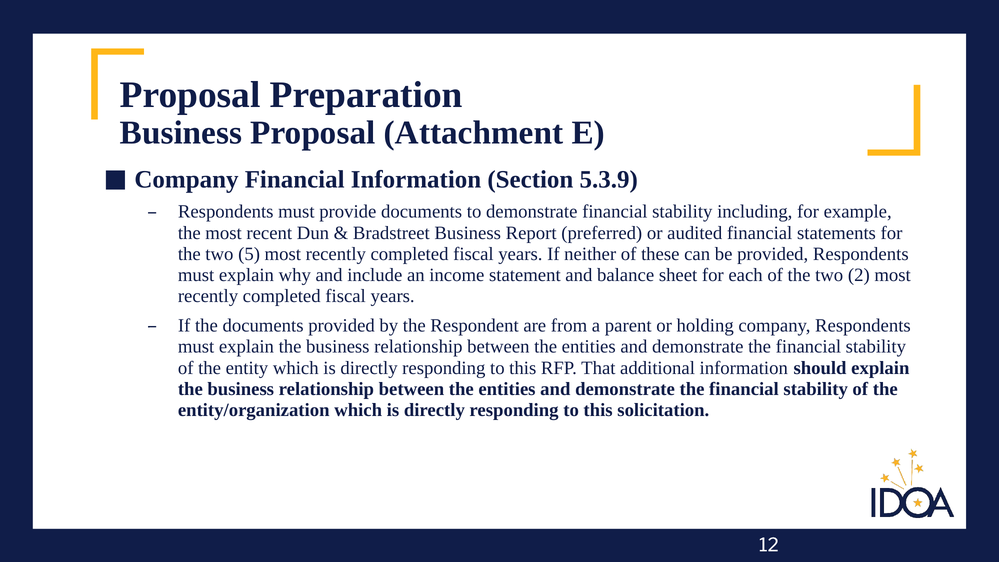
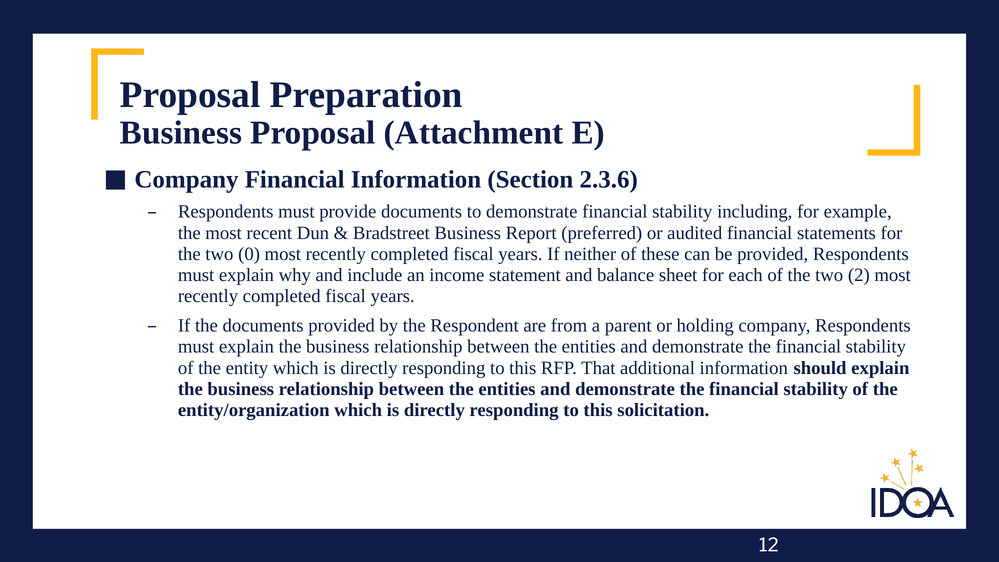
5.3.9: 5.3.9 -> 2.3.6 (609, 180)
5: 5 -> 0 (249, 254)
